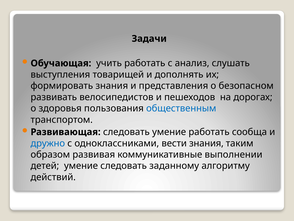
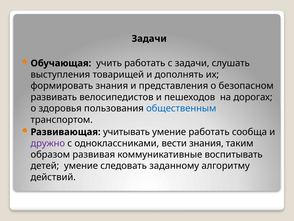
с анализ: анализ -> задачи (192, 63)
Развивающая следовать: следовать -> учитывать (126, 132)
дружно colour: blue -> purple (48, 143)
выполнении: выполнении -> воспитывать (234, 154)
